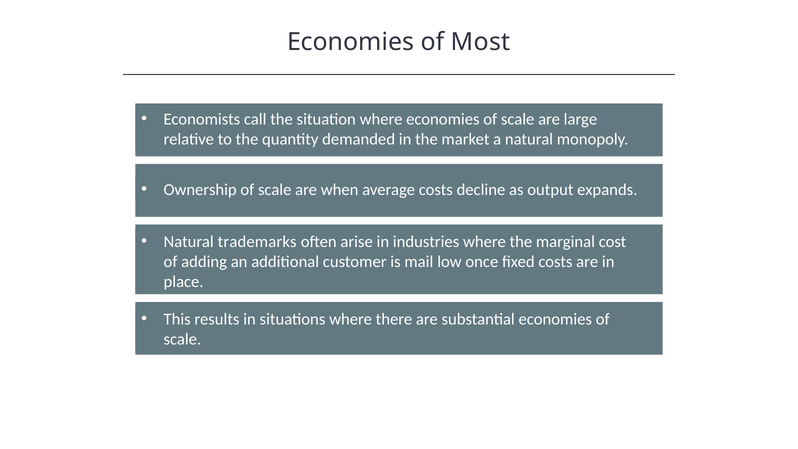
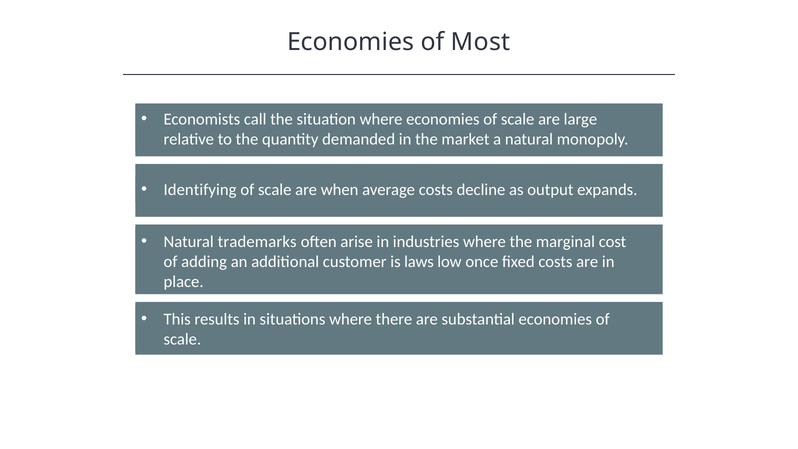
Ownership: Ownership -> Identifying (200, 190)
mail: mail -> laws (419, 262)
